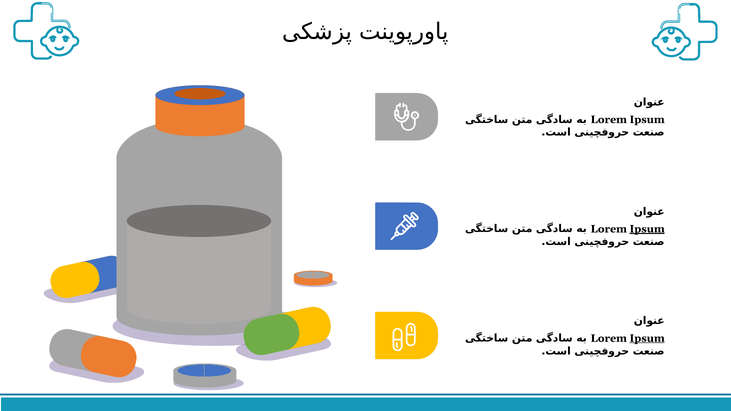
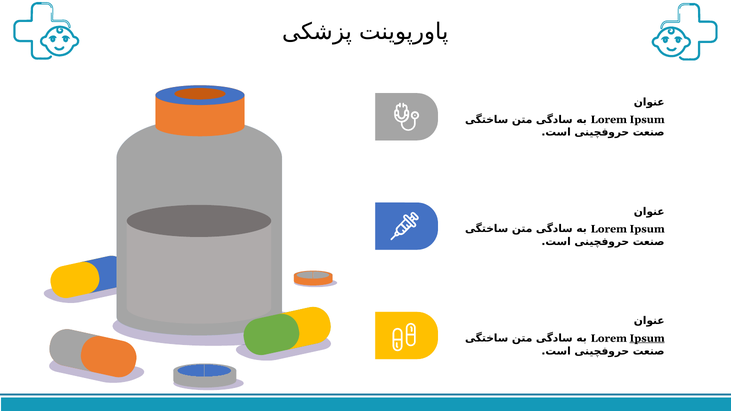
Ipsum underline: present -> none (647, 229)
